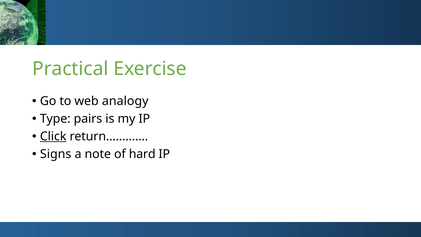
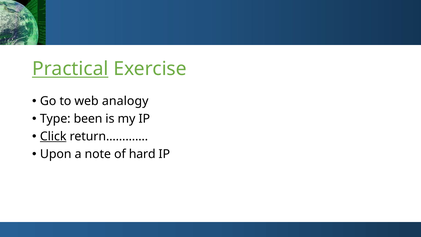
Practical underline: none -> present (70, 69)
pairs: pairs -> been (88, 119)
Signs: Signs -> Upon (56, 154)
